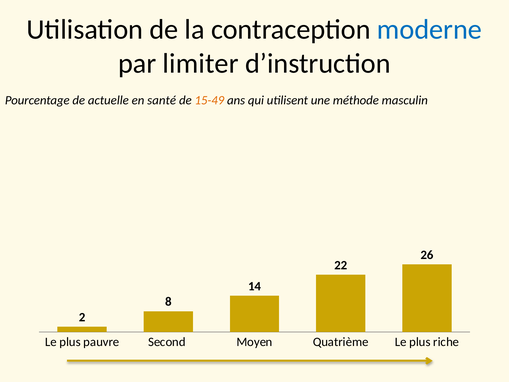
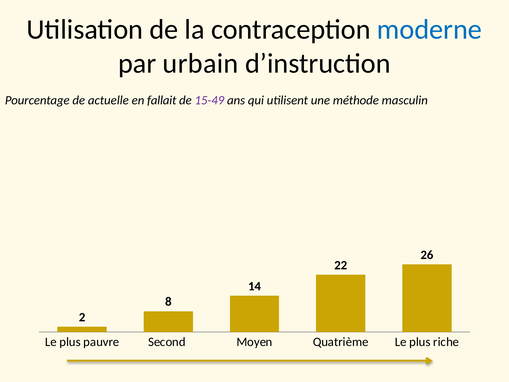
limiter: limiter -> urbain (201, 64)
santé: santé -> fallait (162, 100)
15-49 colour: orange -> purple (209, 100)
